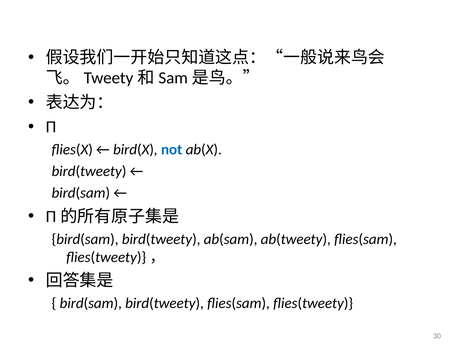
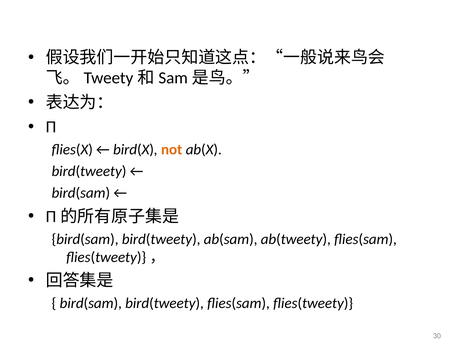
not colour: blue -> orange (172, 150)
